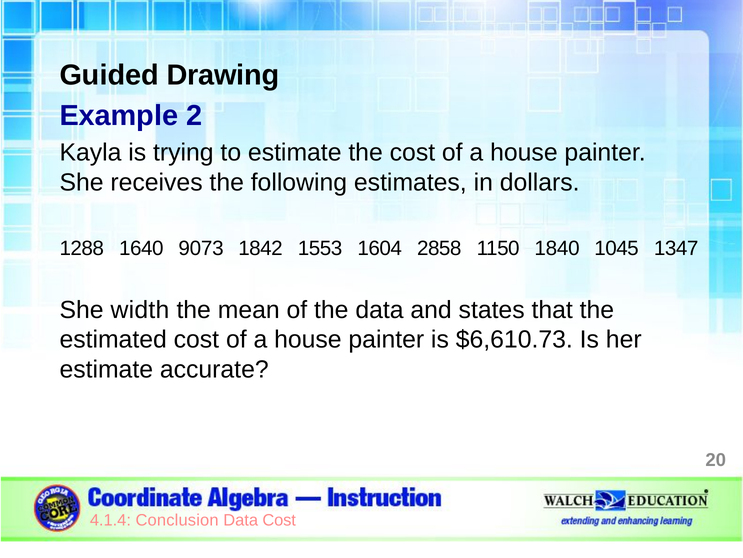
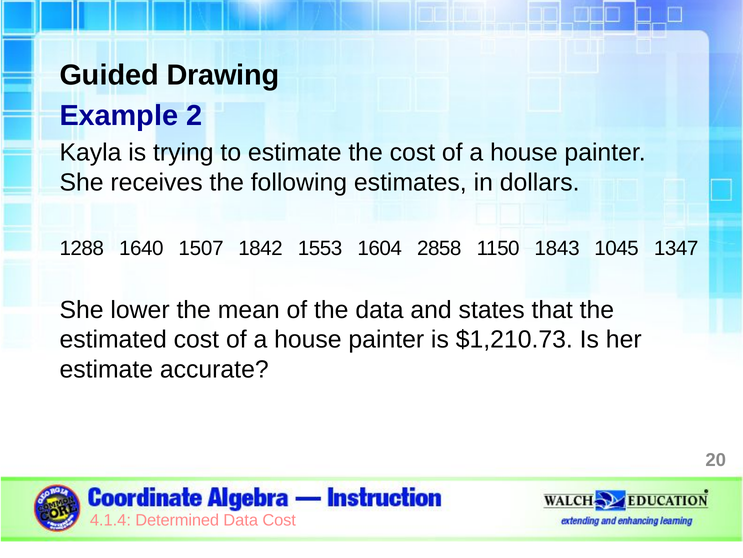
9073: 9073 -> 1507 (201, 248)
1840: 1840 -> 1843 (557, 248)
width: width -> lower (140, 309)
$6,610.73: $6,610.73 -> $1,210.73 (514, 339)
Conclusion: Conclusion -> Determined (177, 519)
